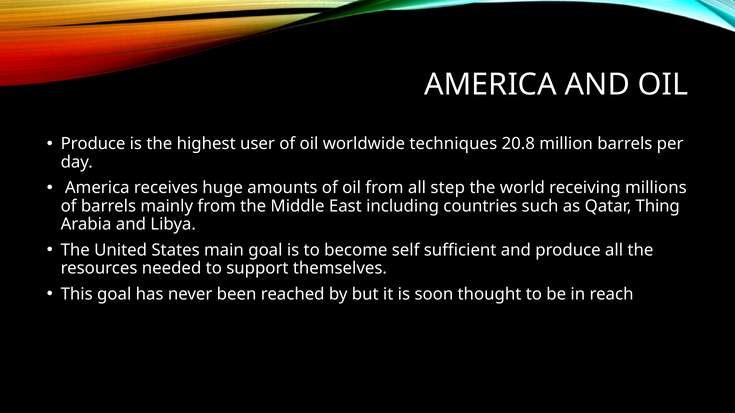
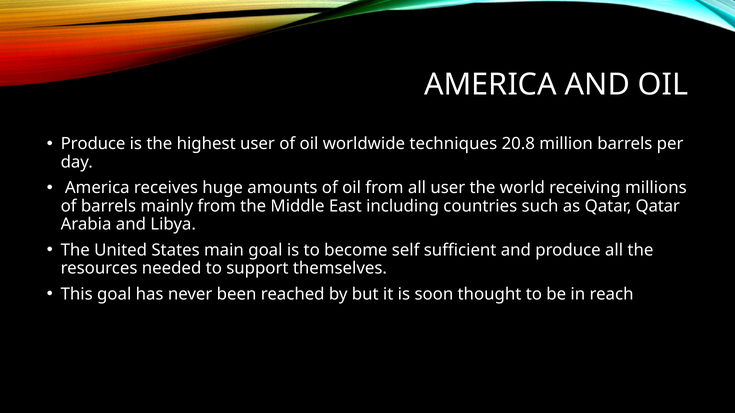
all step: step -> user (448, 188)
Qatar Thing: Thing -> Qatar (658, 206)
